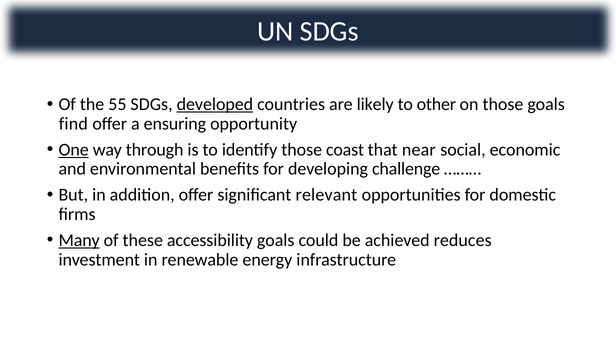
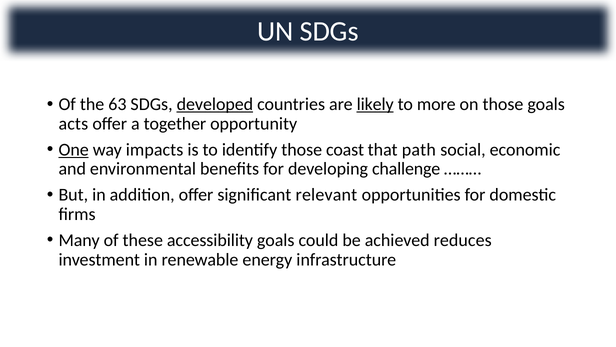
55: 55 -> 63 (117, 104)
likely underline: none -> present (375, 104)
other: other -> more (436, 104)
find: find -> acts (73, 124)
ensuring: ensuring -> together (175, 124)
through: through -> impacts (155, 149)
near: near -> path (419, 149)
Many underline: present -> none (79, 240)
